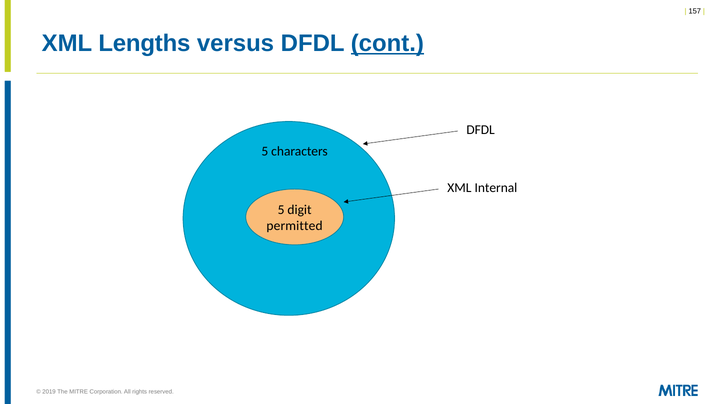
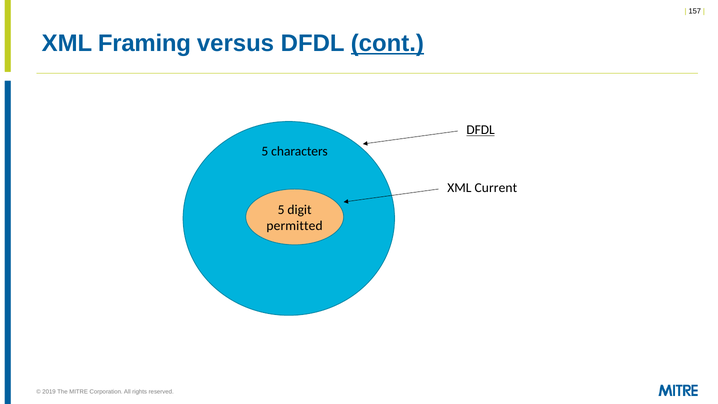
Lengths: Lengths -> Framing (144, 43)
DFDL underline: none -> present (481, 130)
Internal: Internal -> Current (496, 188)
